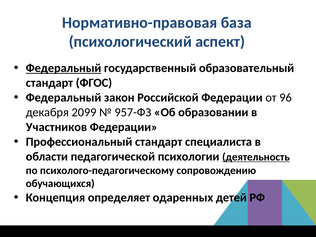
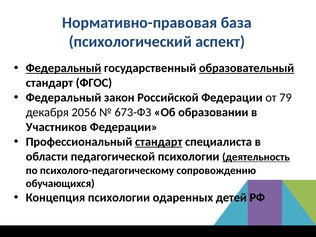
образовательный underline: none -> present (247, 68)
96: 96 -> 79 (286, 98)
2099: 2099 -> 2056 (84, 112)
957-ФЗ: 957-ФЗ -> 673-ФЗ (133, 112)
стандарт underline: none -> present (159, 142)
Концепция определяет: определяет -> психологии (119, 198)
